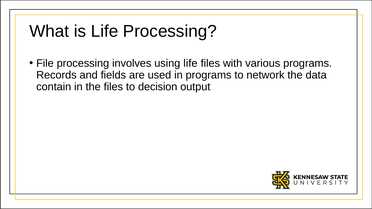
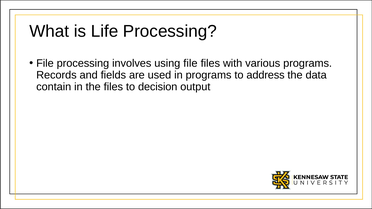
using life: life -> file (190, 63)
network: network -> address (266, 75)
